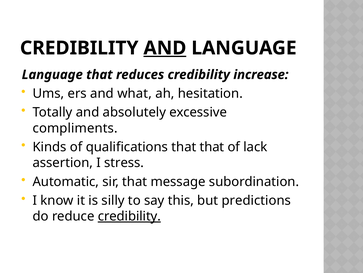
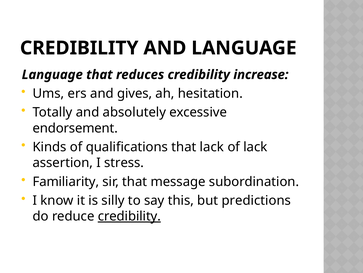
AND underline: present -> none (165, 48)
what: what -> gives (135, 93)
compliments: compliments -> endorsement (75, 128)
that that: that -> lack (212, 147)
Automatic: Automatic -> Familiarity (66, 181)
